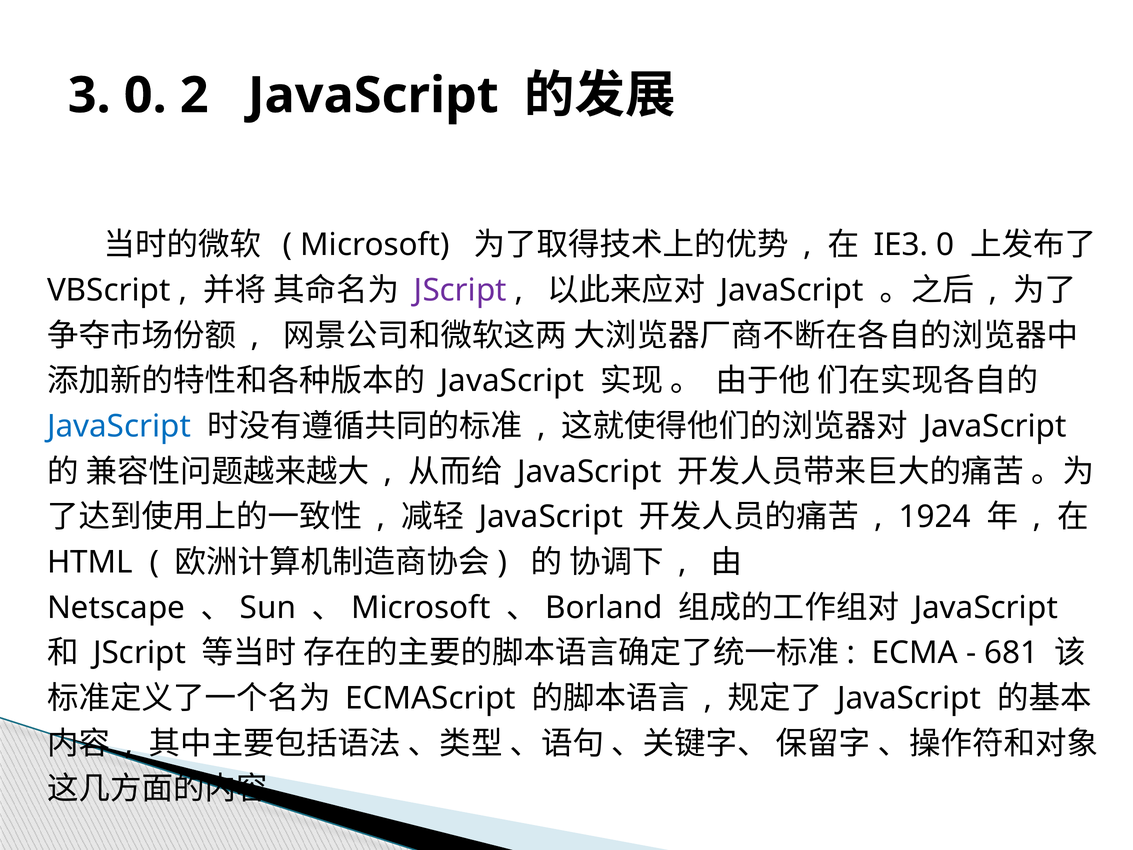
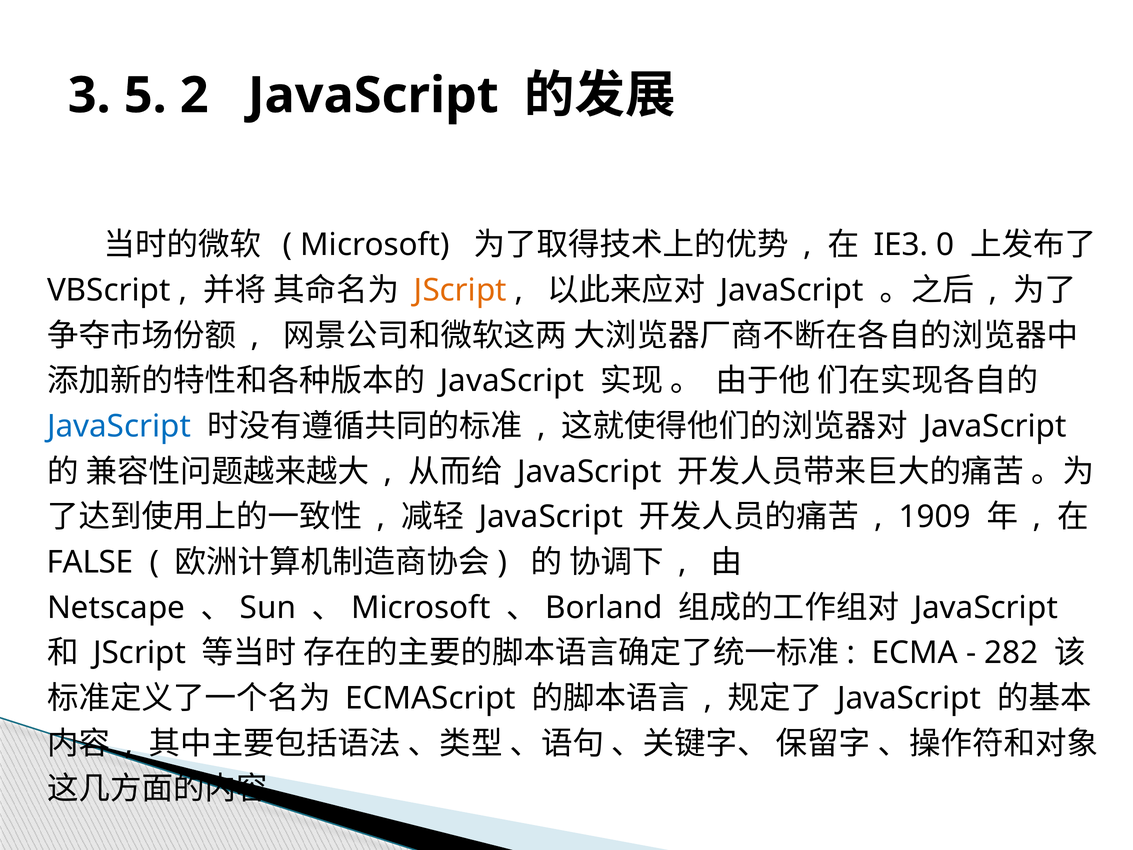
3 0: 0 -> 5 (145, 96)
JScript colour: purple -> orange (460, 290)
1924: 1924 -> 1909 (935, 517)
HTML: HTML -> FALSE (90, 562)
681: 681 -> 282 (1011, 653)
